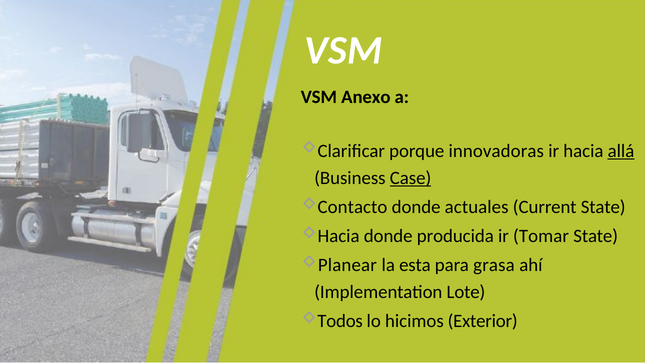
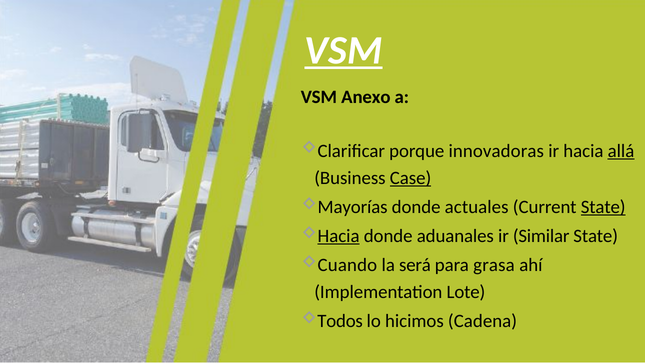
VSM underline: none -> present (343, 51)
Contacto: Contacto -> Mayorías (353, 207)
State underline: none -> present (603, 207)
Hacia underline: none -> present (339, 236)
producida: producida -> aduanales (455, 236)
Tomar: Tomar -> Similar (541, 236)
Planear: Planear -> Cuando (347, 265)
esta: esta -> será (415, 265)
Exterior: Exterior -> Cadena (483, 321)
